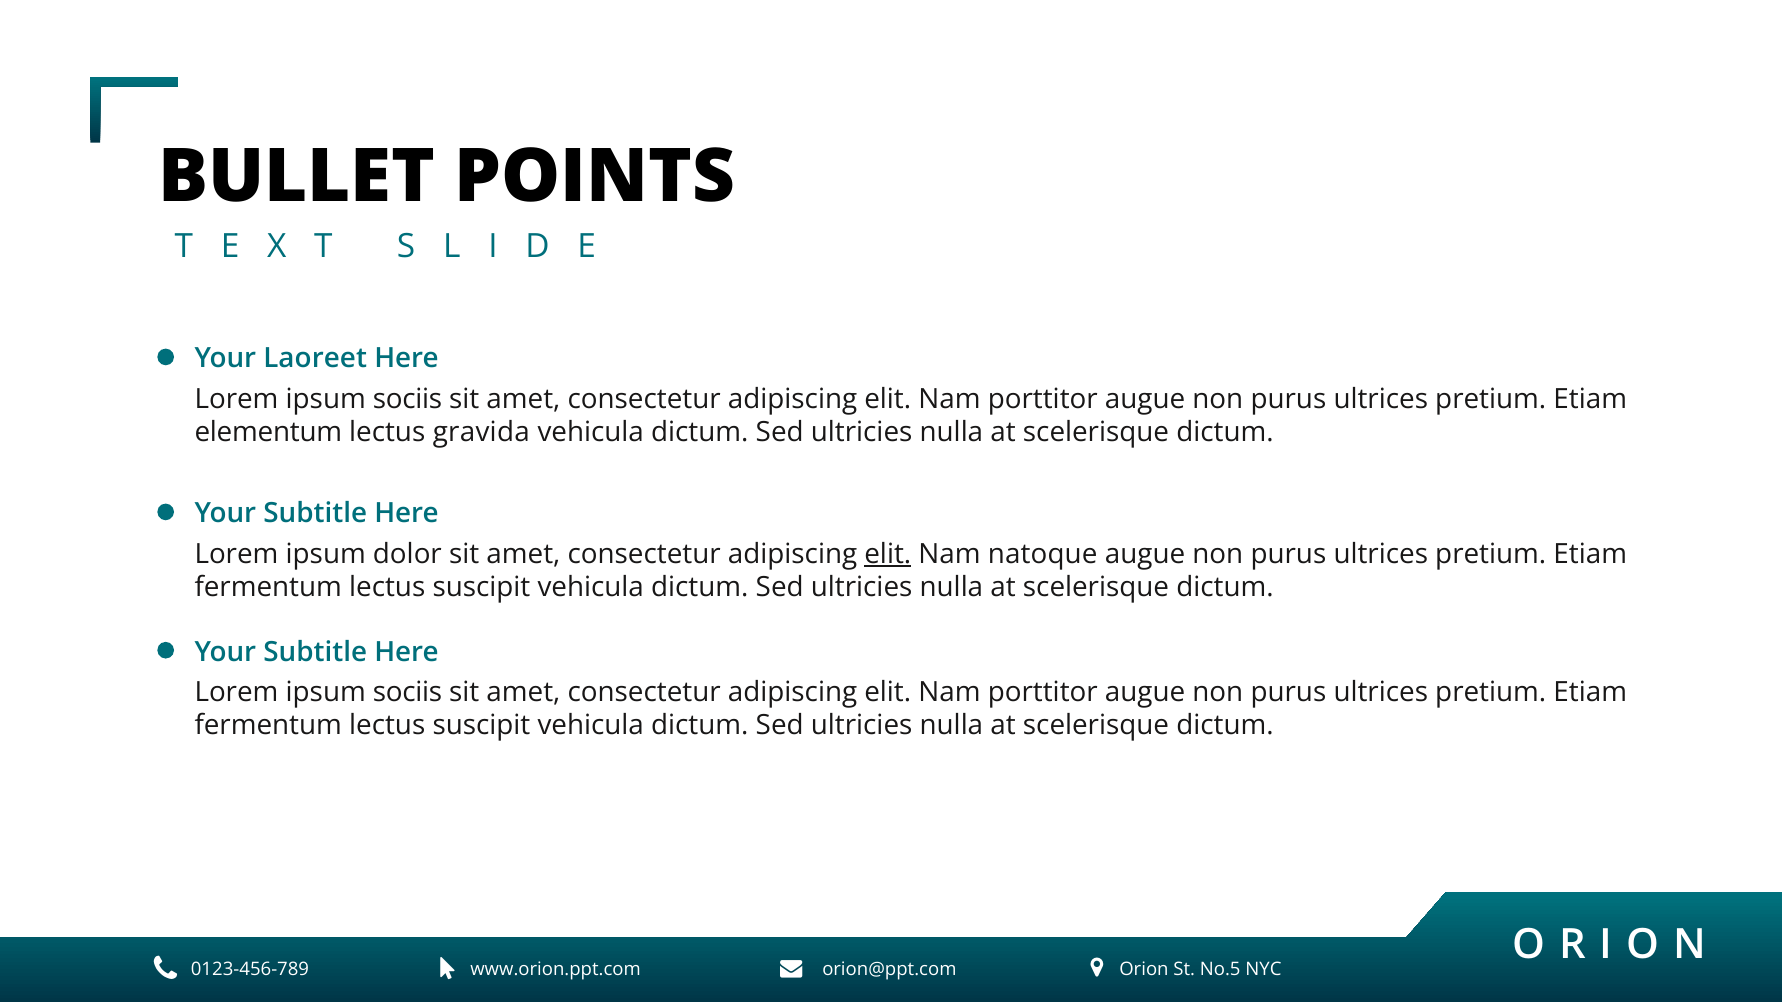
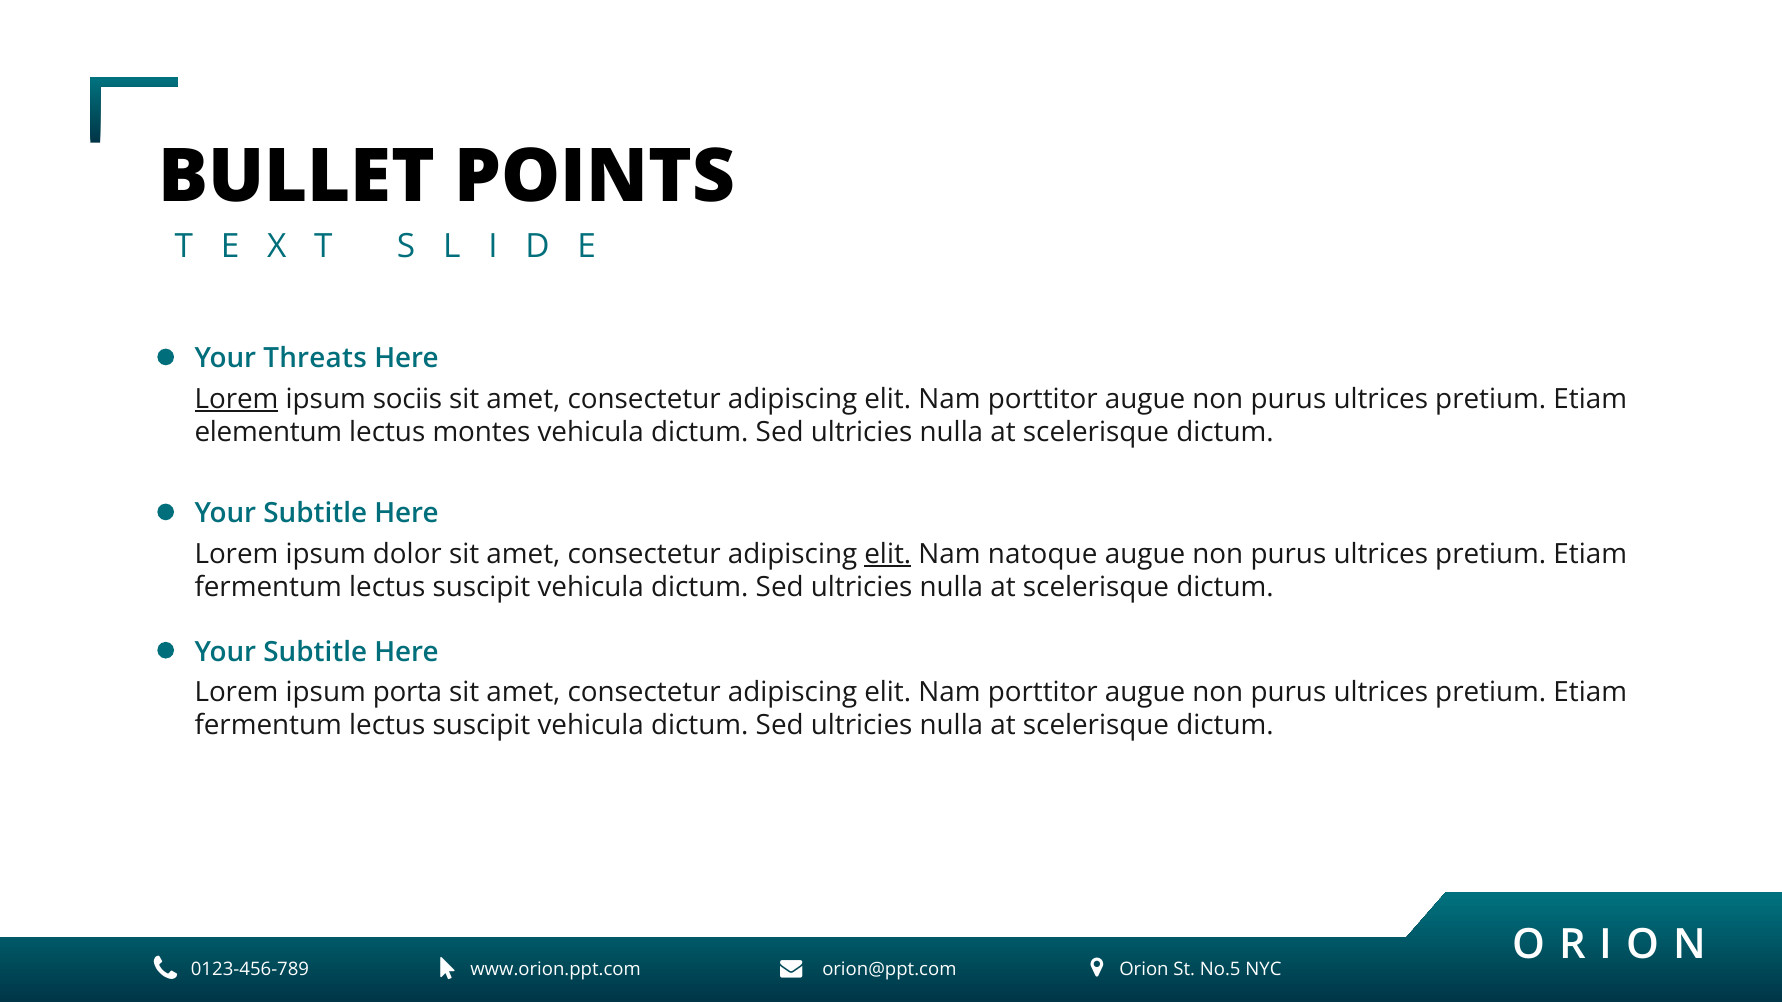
Laoreet: Laoreet -> Threats (315, 359)
Lorem underline: none -> present (237, 399)
gravida: gravida -> montes (481, 433)
sociis: sociis -> porta (408, 693)
